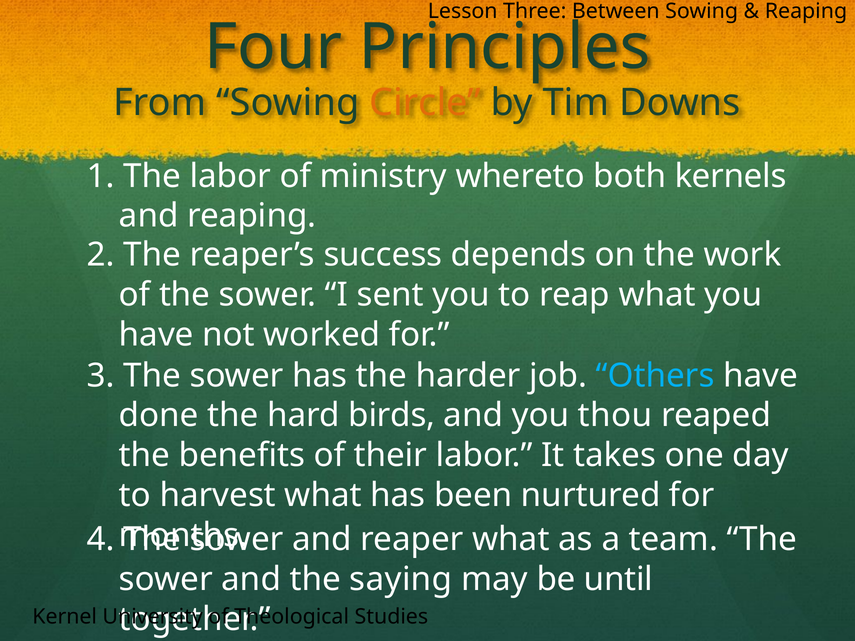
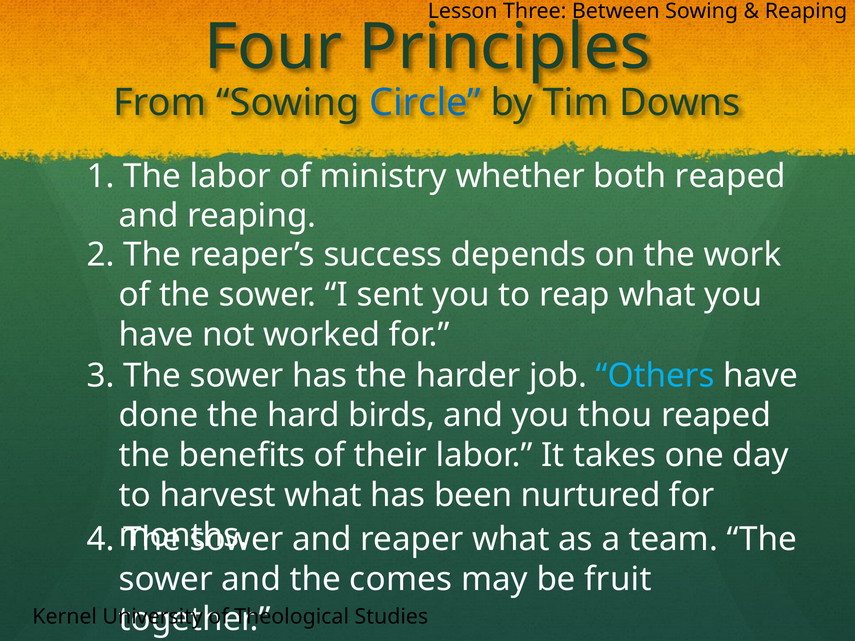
Circle colour: orange -> blue (425, 103)
whereto: whereto -> whether (520, 176)
both kernels: kernels -> reaped (730, 176)
saying: saying -> comes (401, 579)
until: until -> fruit (618, 579)
